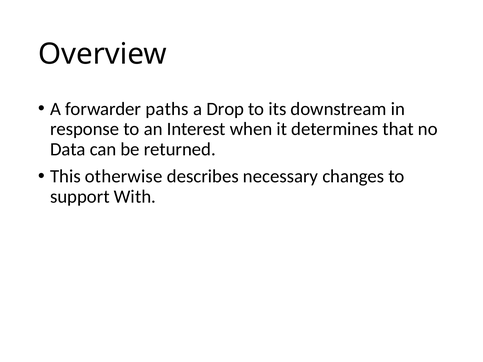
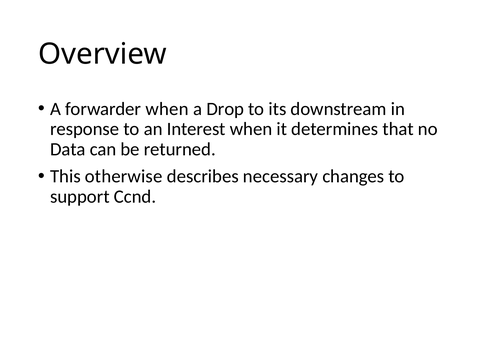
forwarder paths: paths -> when (167, 109)
With: With -> Ccnd (135, 197)
